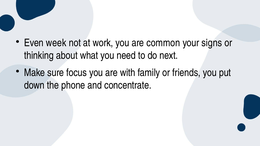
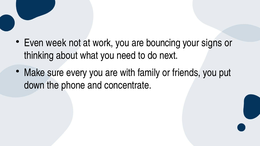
common: common -> bouncing (163, 43)
focus: focus -> every (77, 73)
